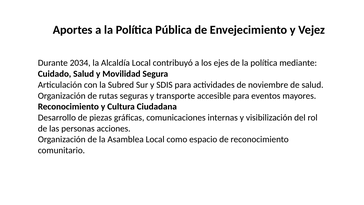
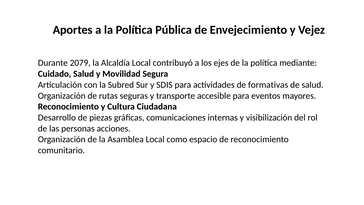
2034: 2034 -> 2079 (80, 63)
noviembre: noviembre -> formativas (268, 85)
